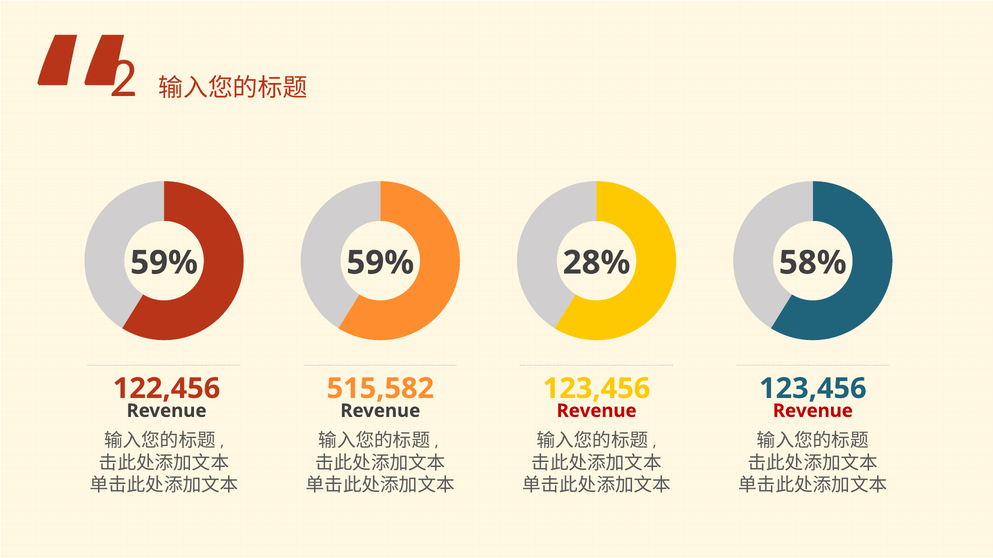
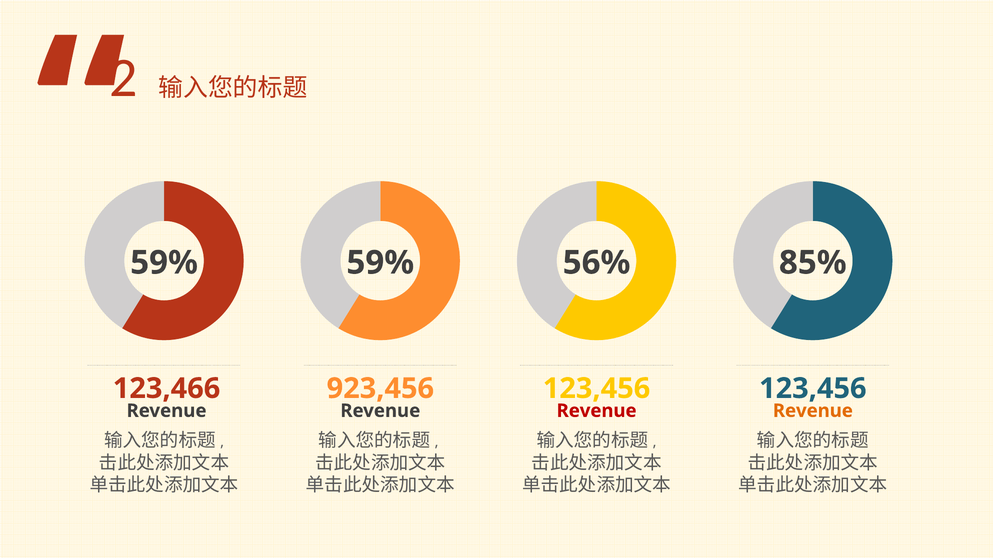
28%: 28% -> 56% (597, 263)
58%: 58% -> 85% (813, 263)
122,456: 122,456 -> 123,466 (167, 389)
515,582: 515,582 -> 923,456 (380, 389)
Revenue colour: red -> orange (813, 411)
